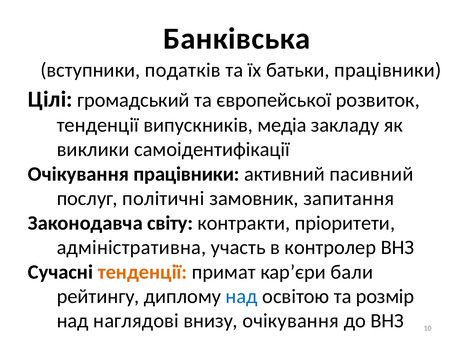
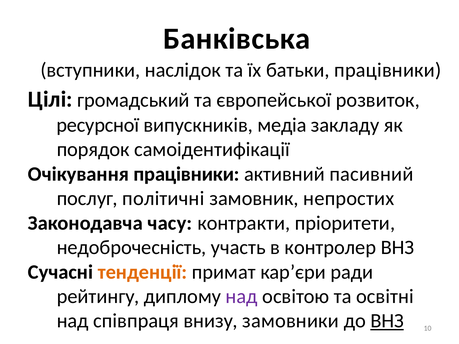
податків: податків -> наслідок (183, 70)
тенденції: тенденції -> ресурсної (98, 125)
виклики: виклики -> порядок (93, 150)
запитання: запитання -> непростих (349, 199)
світу: світу -> часу (170, 223)
адміністративна: адміністративна -> недоброчесність (132, 248)
бали: бали -> ради (352, 272)
над colour: blue -> purple (242, 297)
розмір: розмір -> освітні (385, 297)
наглядові: наглядові -> співпраця (136, 321)
внизу очікування: очікування -> замовники (291, 321)
ВНЗ underline: none -> present (387, 321)
